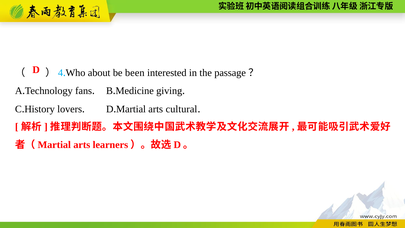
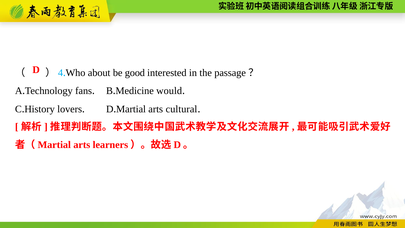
been: been -> good (135, 73)
giving: giving -> would (169, 91)
